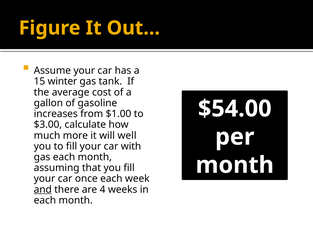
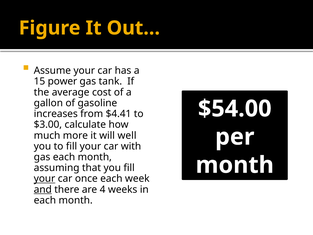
winter: winter -> power (62, 81)
$1.00: $1.00 -> $4.41 (118, 114)
your underline: none -> present (45, 179)
